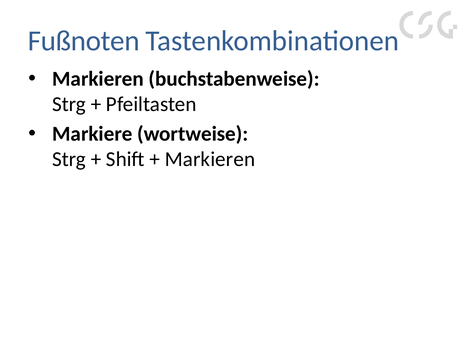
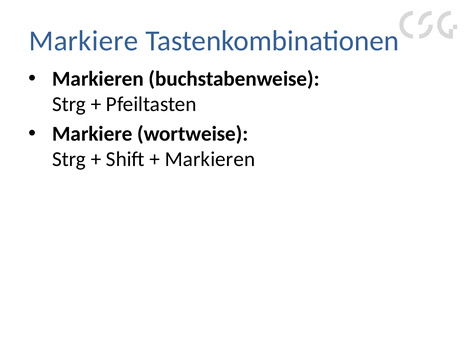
Fußnoten: Fußnoten -> Markiere (83, 41)
